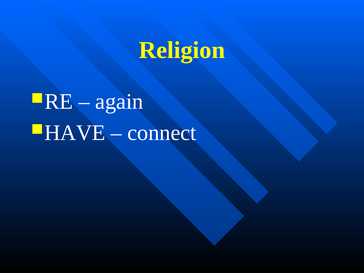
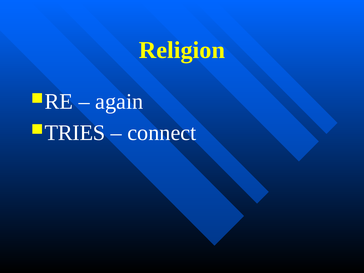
HAVE: HAVE -> TRIES (75, 133)
